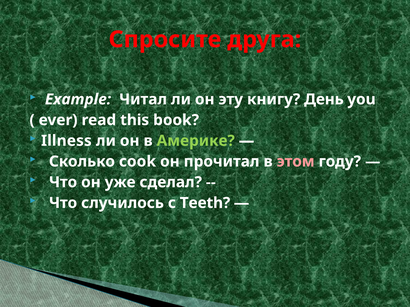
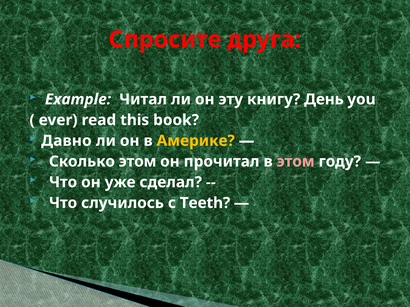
Illness: Illness -> Давно (66, 141)
Америке colour: light green -> yellow (196, 141)
Сколько cook: cook -> этом (138, 162)
